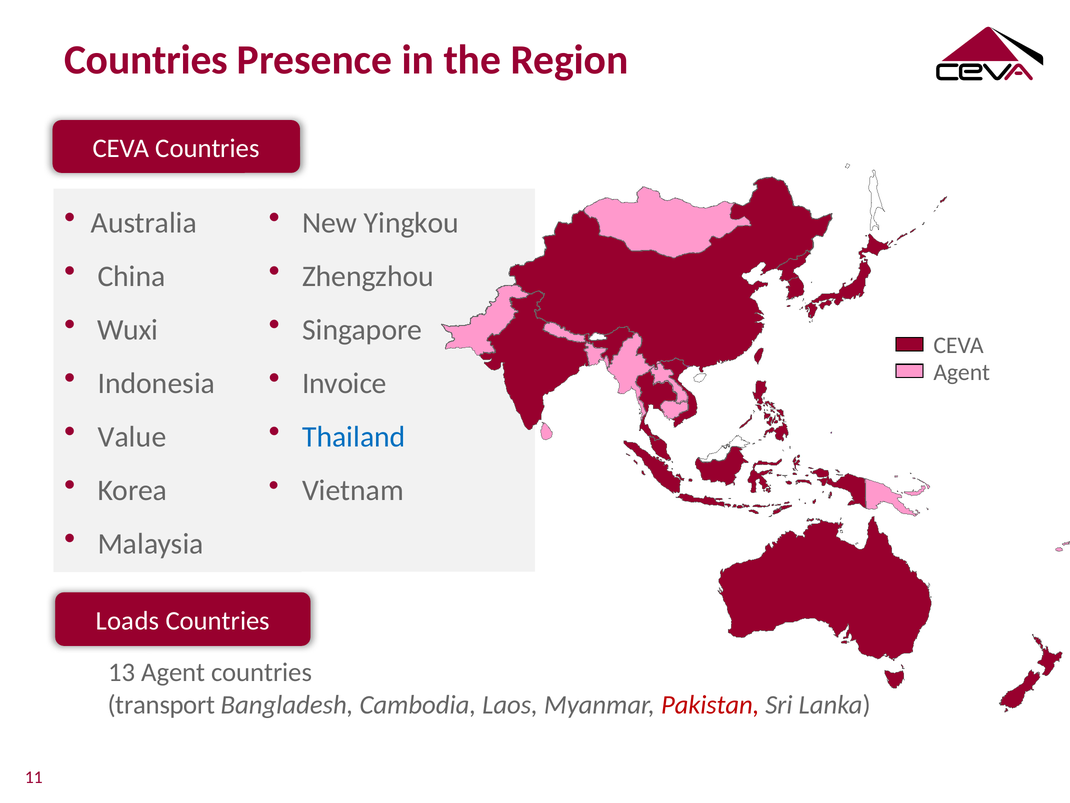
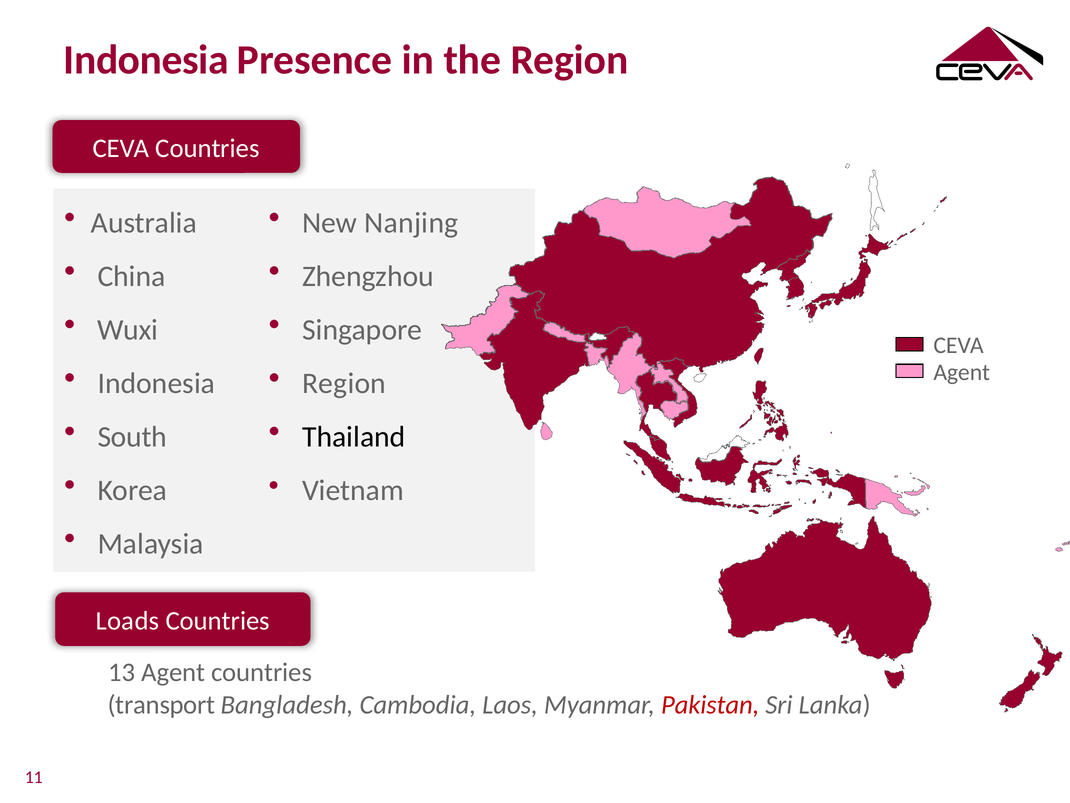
Countries: Countries -> Indonesia (146, 60)
Yingkou: Yingkou -> Nanjing (411, 223)
Invoice: Invoice -> Region (344, 383)
Value: Value -> South (132, 437)
Thailand colour: blue -> black (354, 437)
